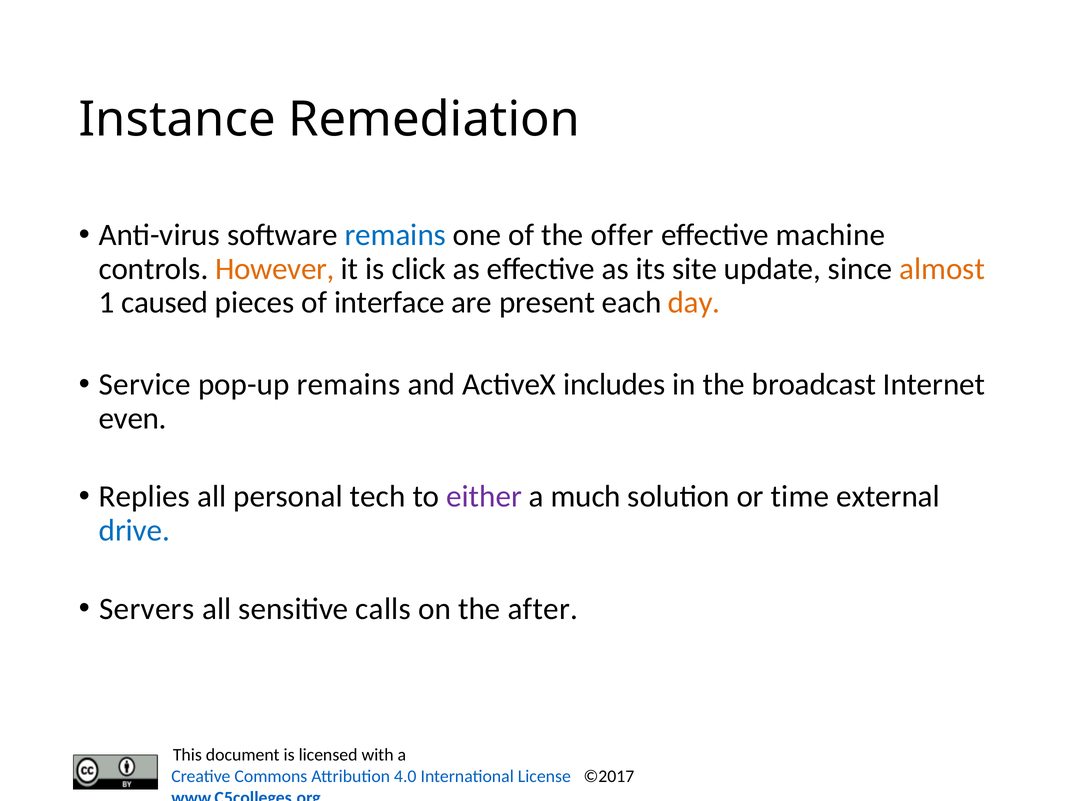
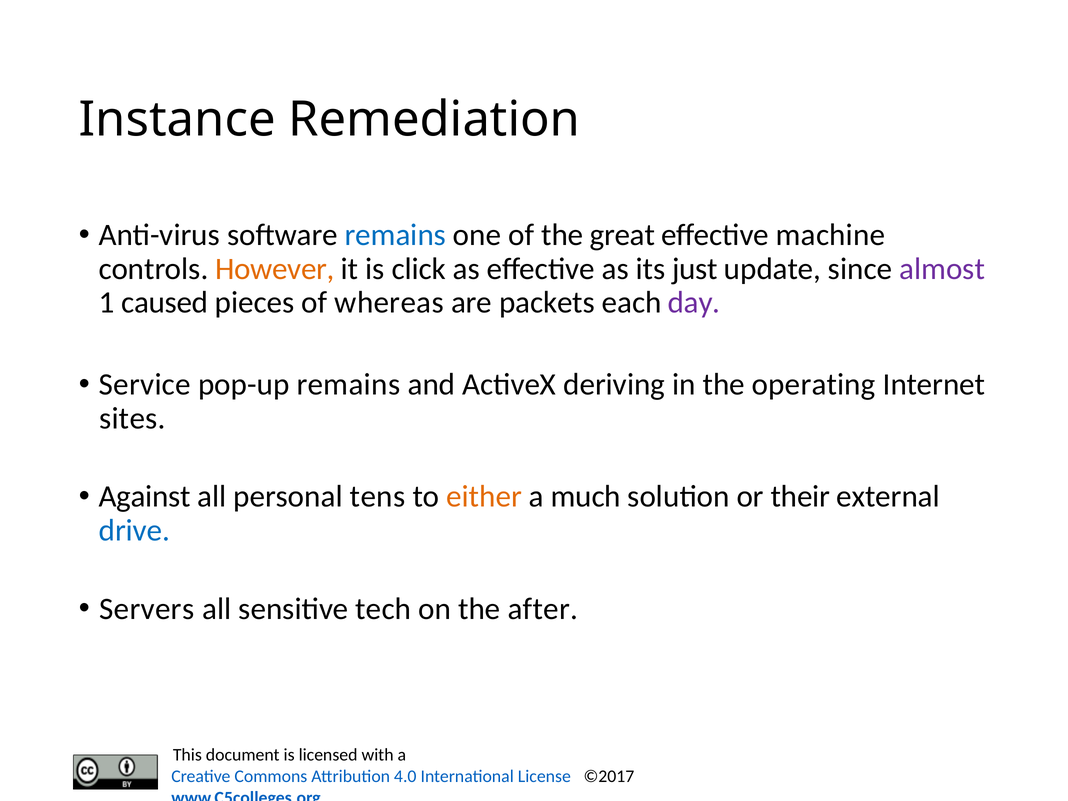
offer: offer -> great (622, 235)
site: site -> just (695, 269)
almost colour: orange -> purple (942, 269)
interface: interface -> whereas (389, 302)
present: present -> packets (547, 302)
day colour: orange -> purple (694, 302)
includes: includes -> deriving (614, 385)
broadcast: broadcast -> operating (814, 385)
even: even -> sites (132, 418)
Replies: Replies -> Against (145, 497)
tech: tech -> tens (378, 497)
either colour: purple -> orange (484, 497)
time: time -> their (800, 497)
calls: calls -> tech (383, 609)
